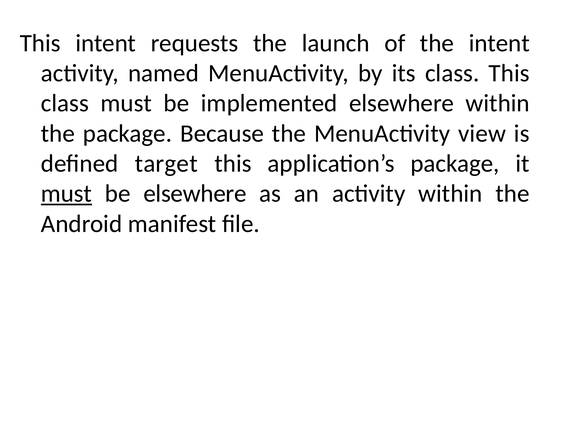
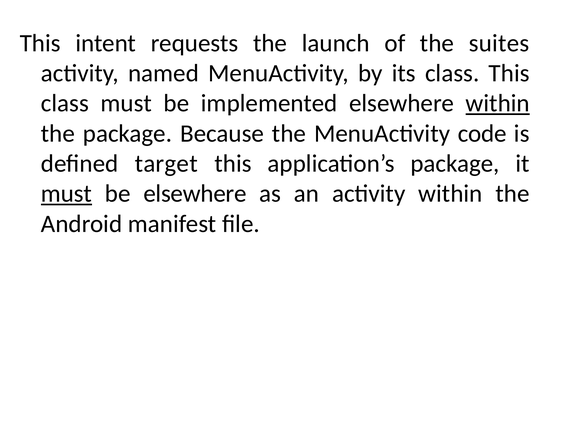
the intent: intent -> suites (499, 43)
within underline: none -> present (498, 103)
view: view -> code (482, 133)
